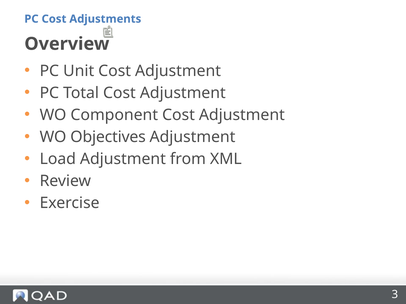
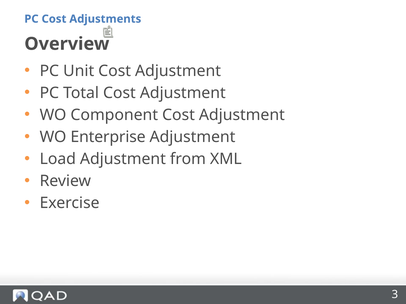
Objectives: Objectives -> Enterprise (108, 137)
